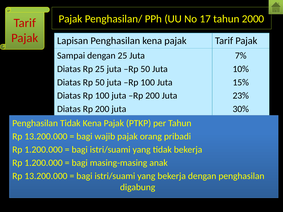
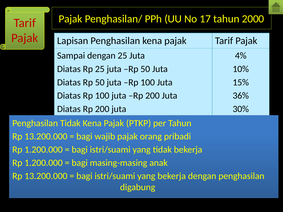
7%: 7% -> 4% (241, 56)
23%: 23% -> 36% (241, 96)
